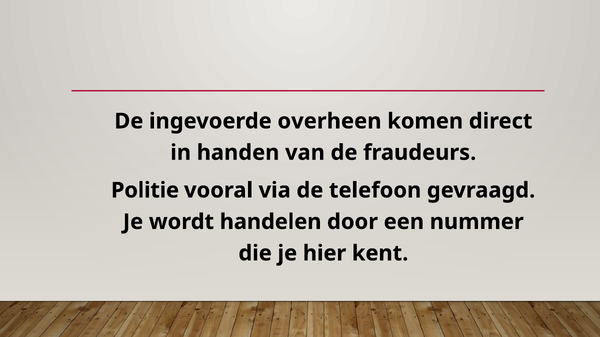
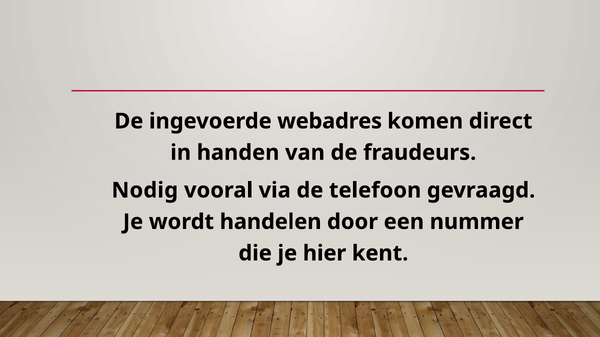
overheen: overheen -> webadres (330, 121)
Politie: Politie -> Nodig (145, 191)
